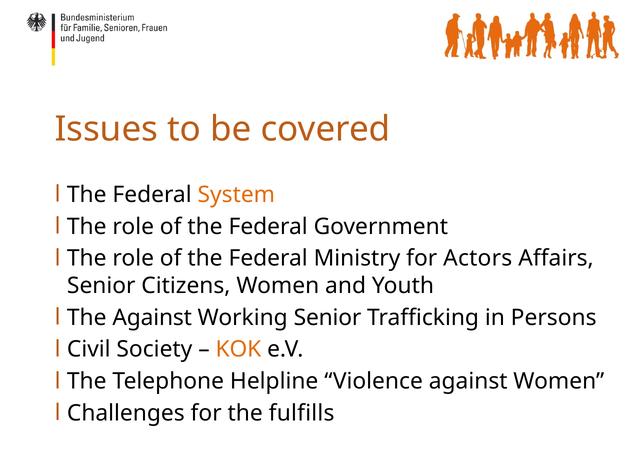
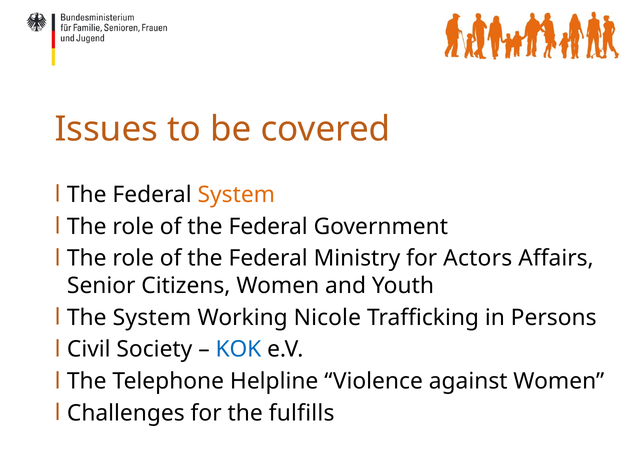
The Against: Against -> System (152, 318)
Working Senior: Senior -> Nicole (327, 318)
KOK colour: orange -> blue (238, 350)
